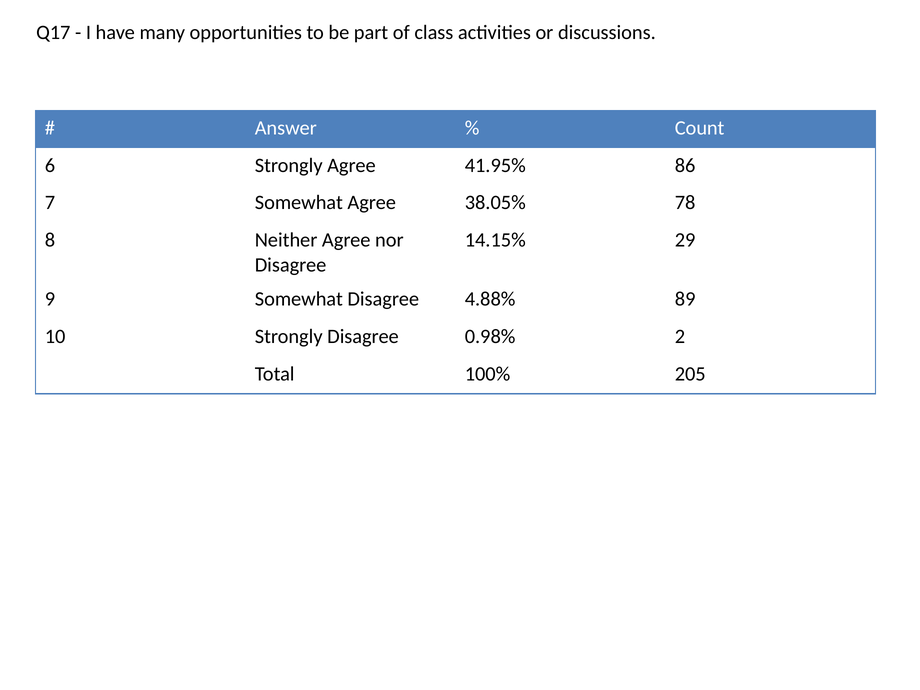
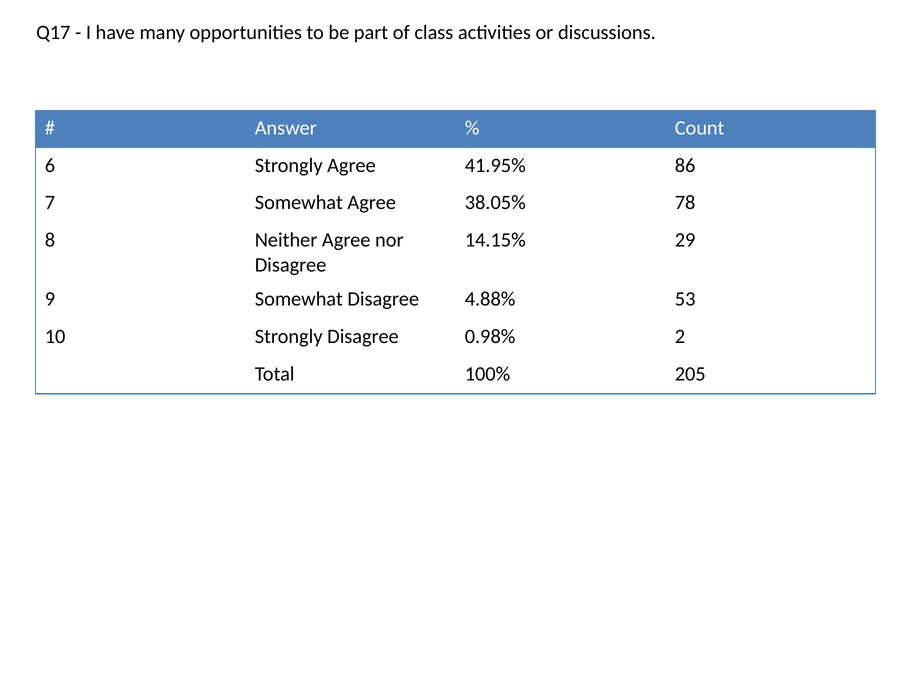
89: 89 -> 53 (685, 299)
